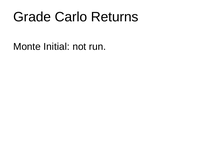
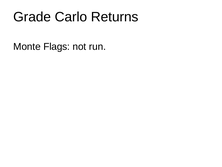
Initial: Initial -> Flags (57, 47)
